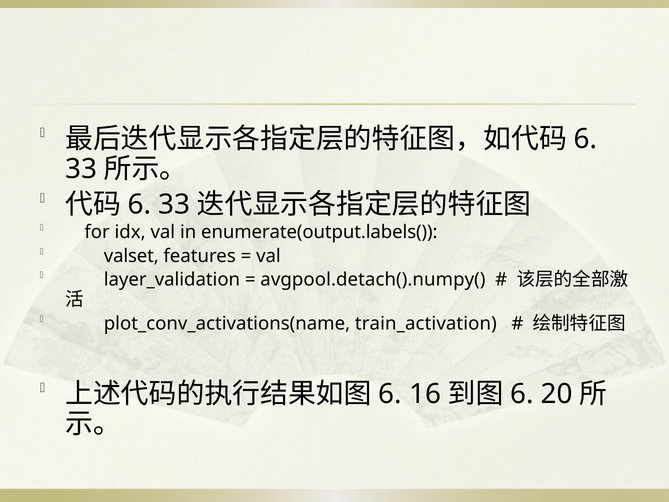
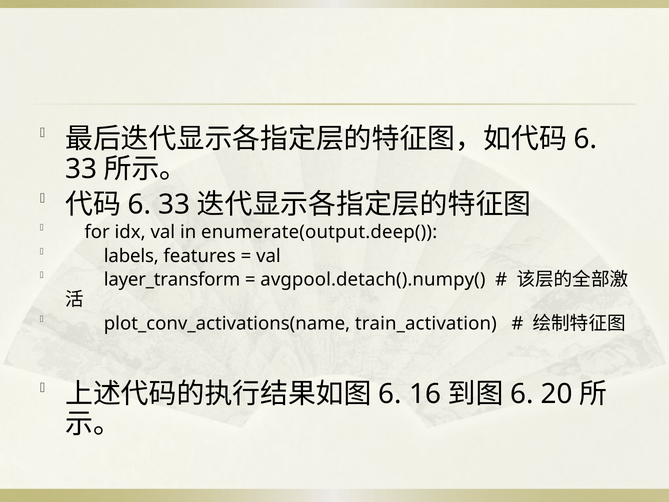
enumerate(output.labels(: enumerate(output.labels( -> enumerate(output.deep( (319, 232)
valset: valset -> labels (131, 256)
layer_validation: layer_validation -> layer_transform (172, 280)
